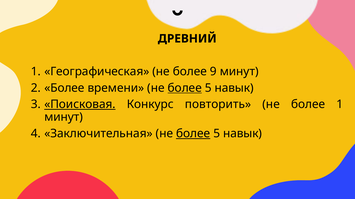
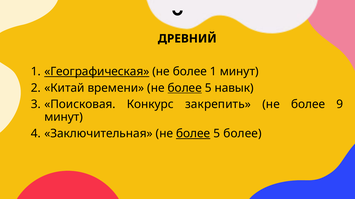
Географическая underline: none -> present (97, 72)
более 9: 9 -> 1 (213, 72)
Более: Более -> Китай (64, 88)
Поисковая underline: present -> none (80, 105)
повторить: повторить -> закрепить (218, 105)
более 1: 1 -> 9 (340, 105)
навык: навык -> более (242, 134)
